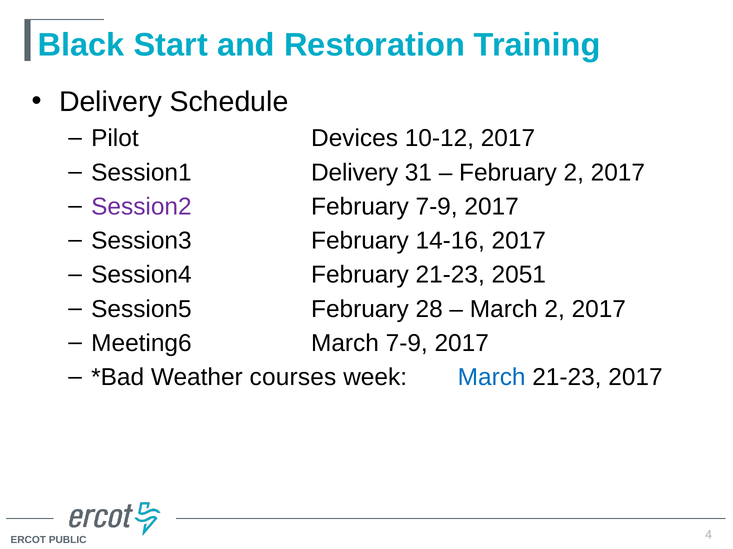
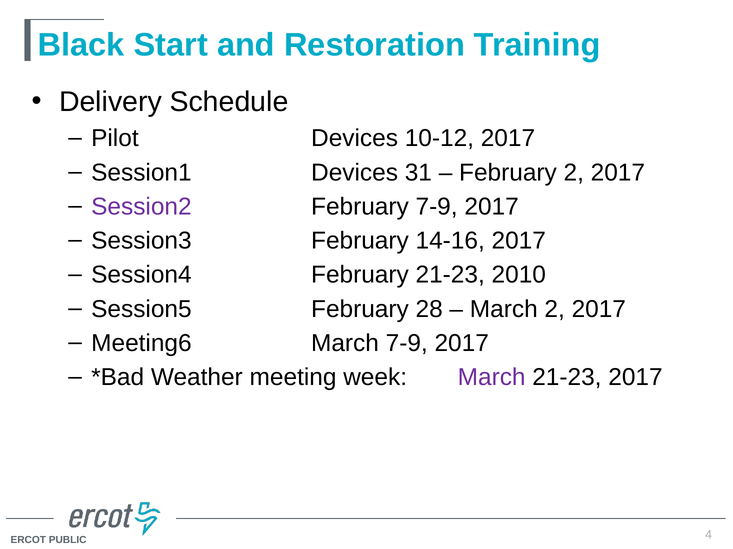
Session1 Delivery: Delivery -> Devices (355, 173)
2051: 2051 -> 2010 (519, 275)
courses: courses -> meeting (293, 378)
March colour: blue -> purple (492, 378)
